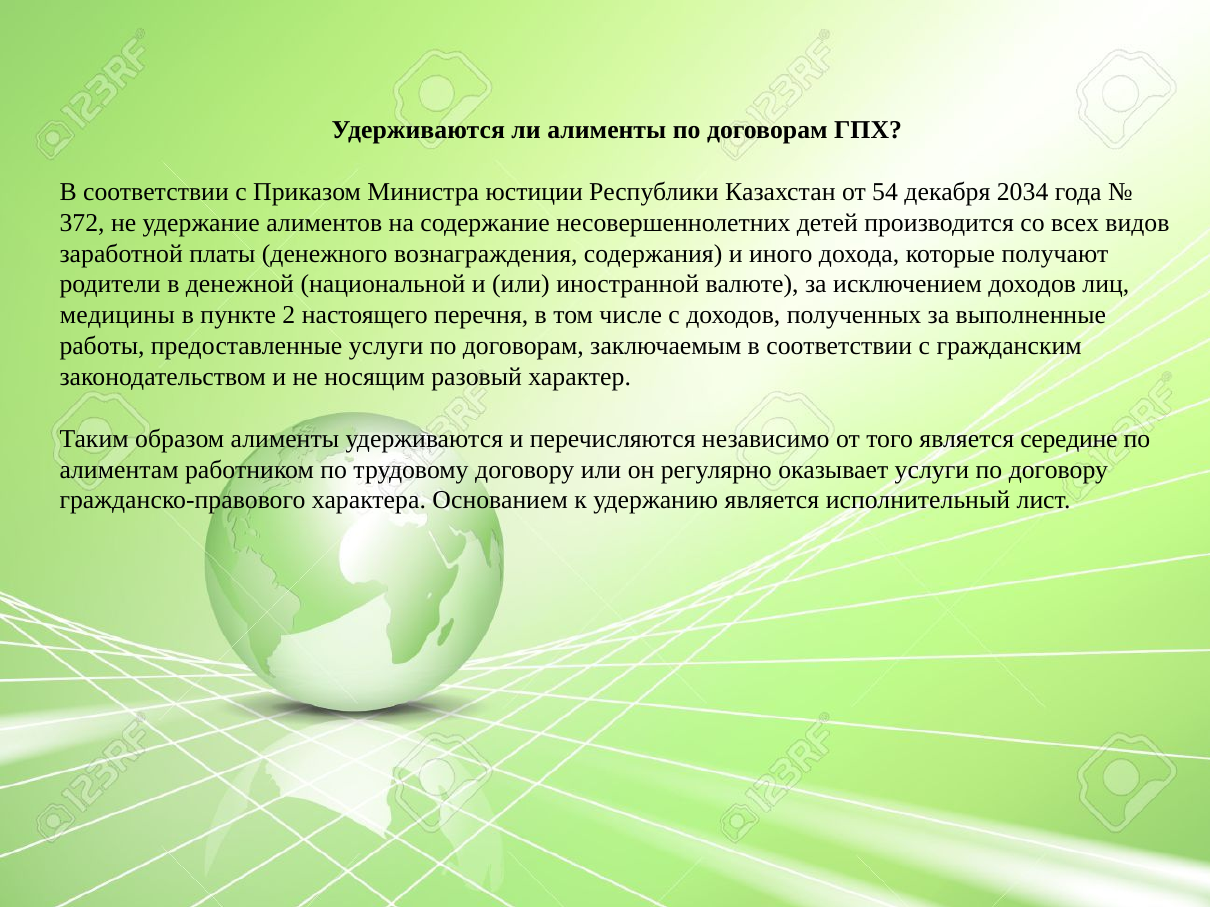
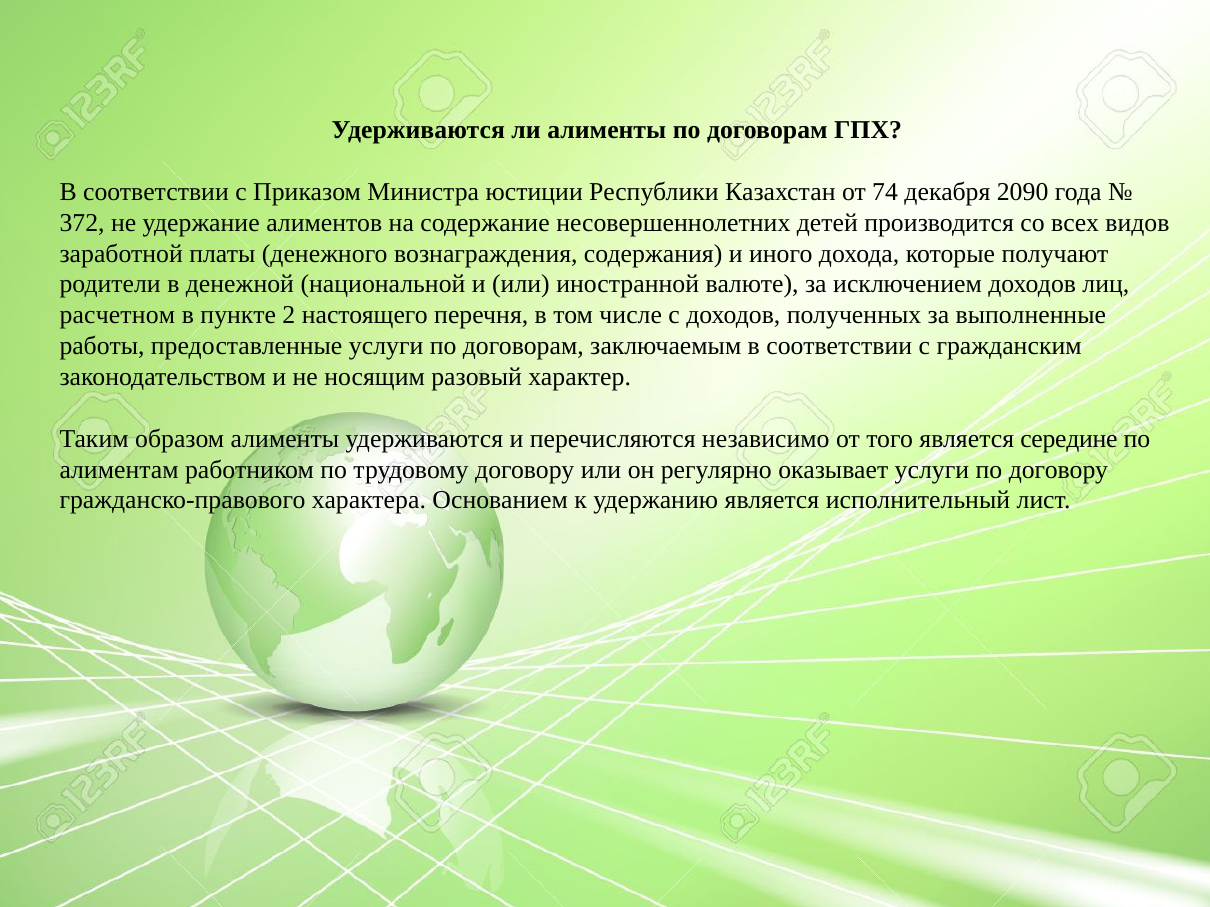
54: 54 -> 74 (885, 192)
2034: 2034 -> 2090 (1023, 192)
медицины: медицины -> расчетном (117, 315)
